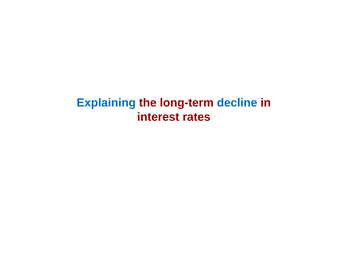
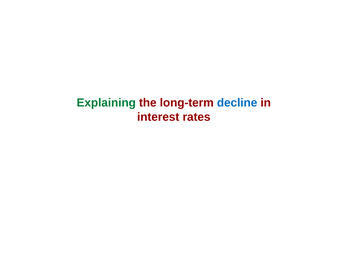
Explaining colour: blue -> green (106, 103)
